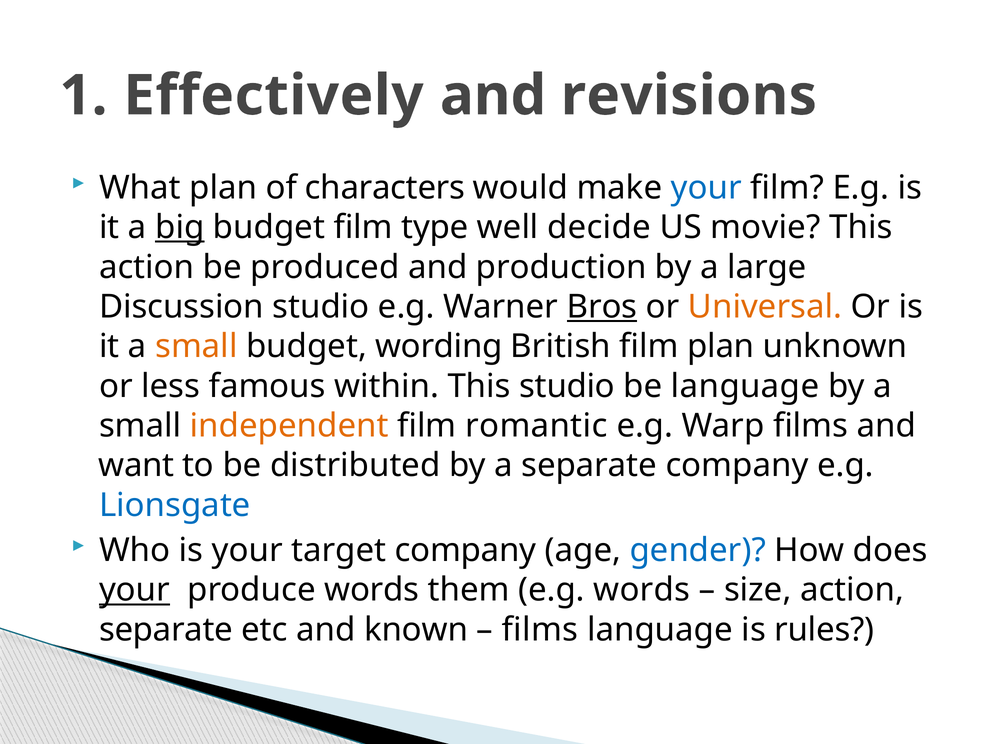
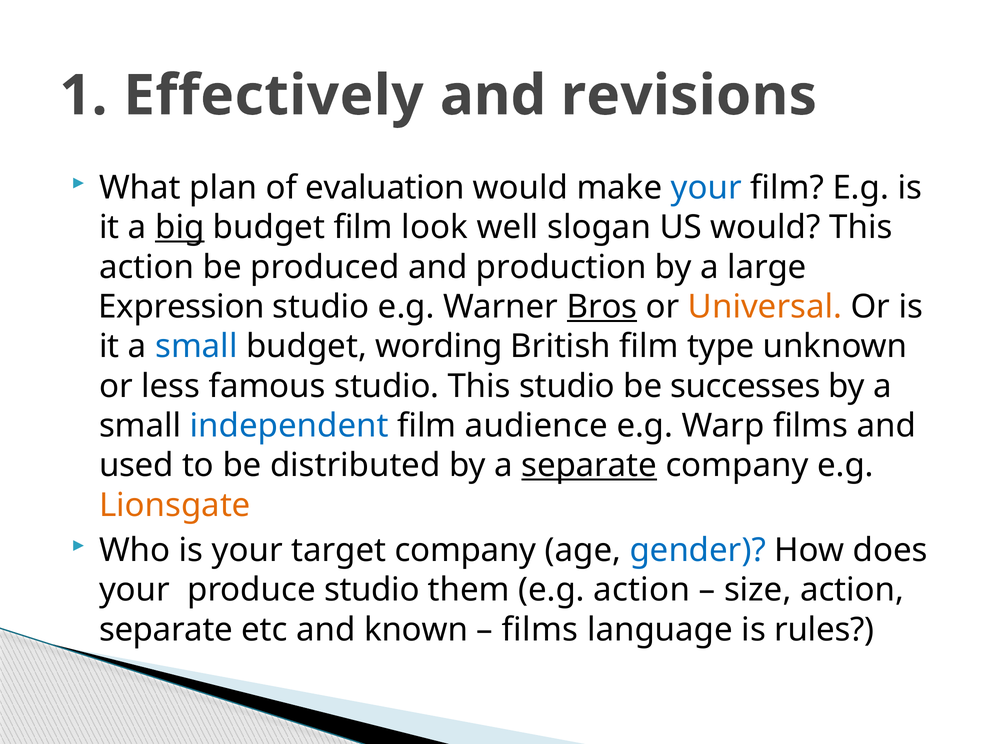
characters: characters -> evaluation (385, 188)
type: type -> look (435, 227)
decide: decide -> slogan (599, 227)
US movie: movie -> would (765, 227)
Discussion: Discussion -> Expression (182, 307)
small colour: orange -> blue (196, 346)
film plan: plan -> type (721, 346)
famous within: within -> studio (387, 386)
be language: language -> successes (745, 386)
independent colour: orange -> blue (289, 426)
romantic: romantic -> audience (536, 426)
want: want -> used (136, 466)
separate underline: none -> present (589, 466)
Lionsgate colour: blue -> orange (175, 505)
your underline: present -> none (135, 590)
produce words: words -> studio (372, 590)
e.g words: words -> action (642, 590)
